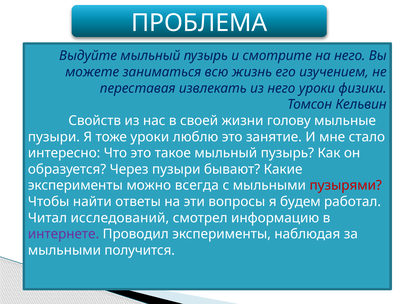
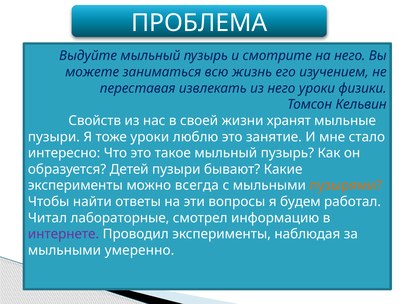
голову: голову -> хранят (289, 121)
Через: Через -> Детей (129, 169)
пузырями colour: red -> orange (346, 185)
исследований: исследований -> лабораторные (120, 218)
получится: получится -> умеренно (140, 250)
